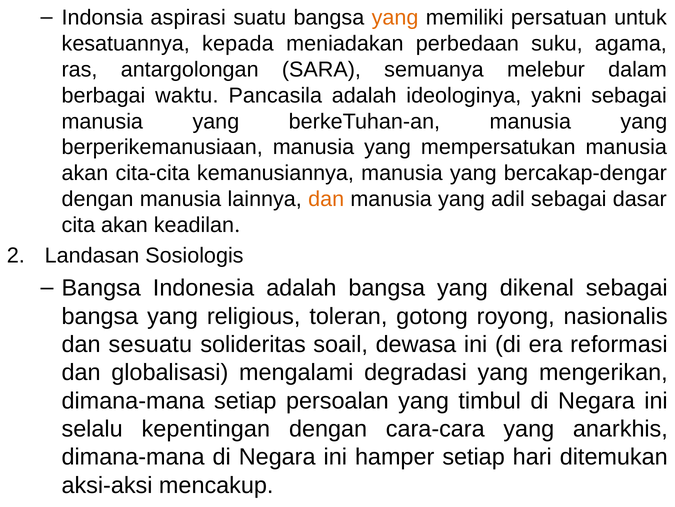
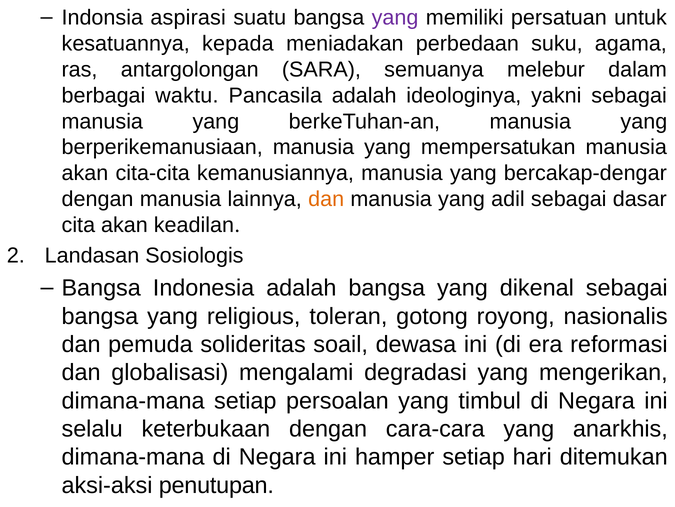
yang colour: orange -> purple (395, 18)
sesuatu: sesuatu -> pemuda (150, 344)
kepentingan: kepentingan -> keterbukaan (206, 428)
mencakup: mencakup -> penutupan (216, 485)
